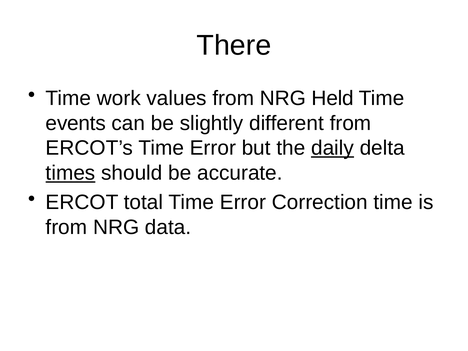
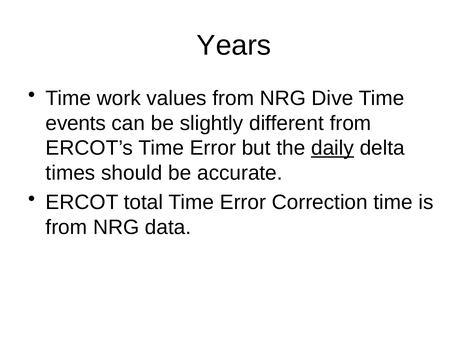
There: There -> Years (234, 45)
Held: Held -> Dive (332, 98)
times underline: present -> none (70, 173)
